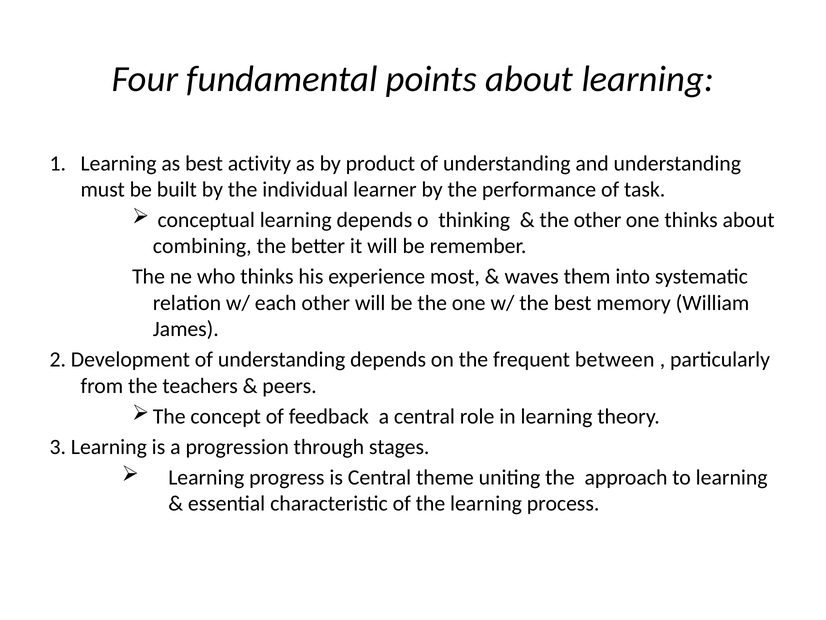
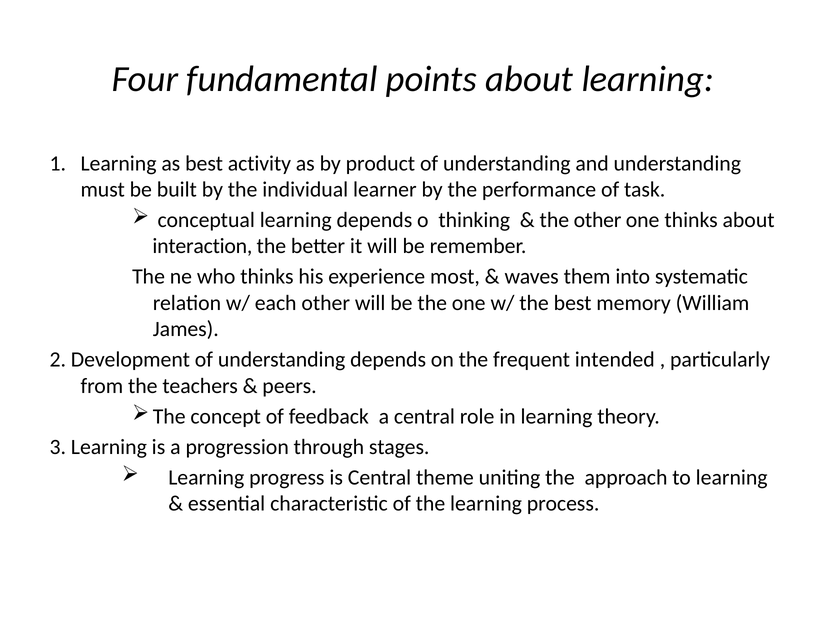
combining: combining -> interaction (202, 246)
between: between -> intended (615, 359)
